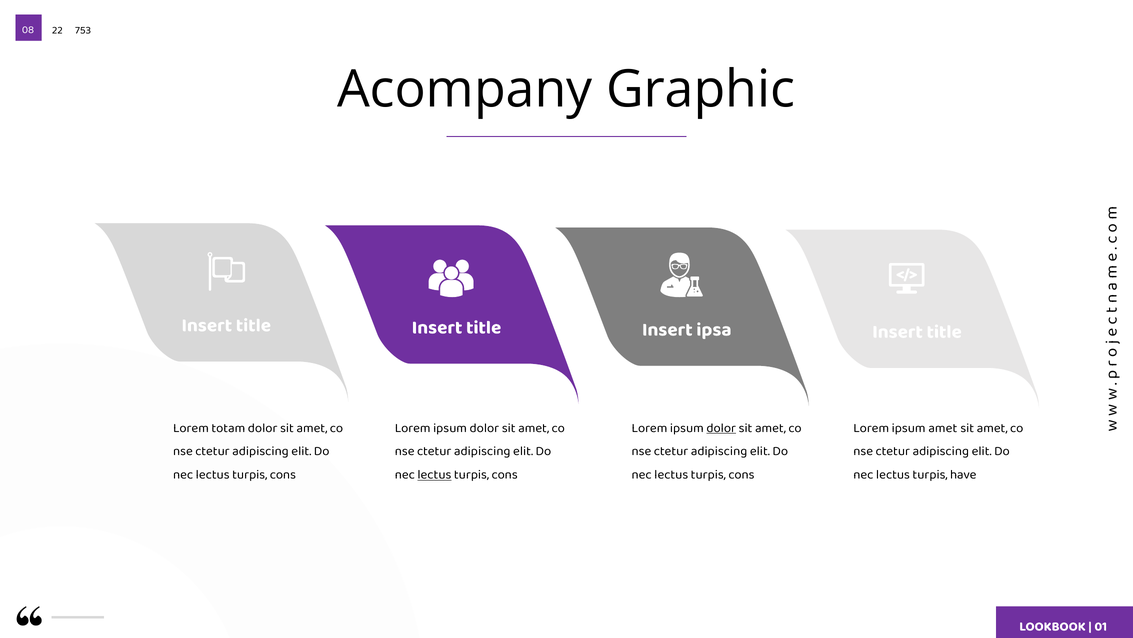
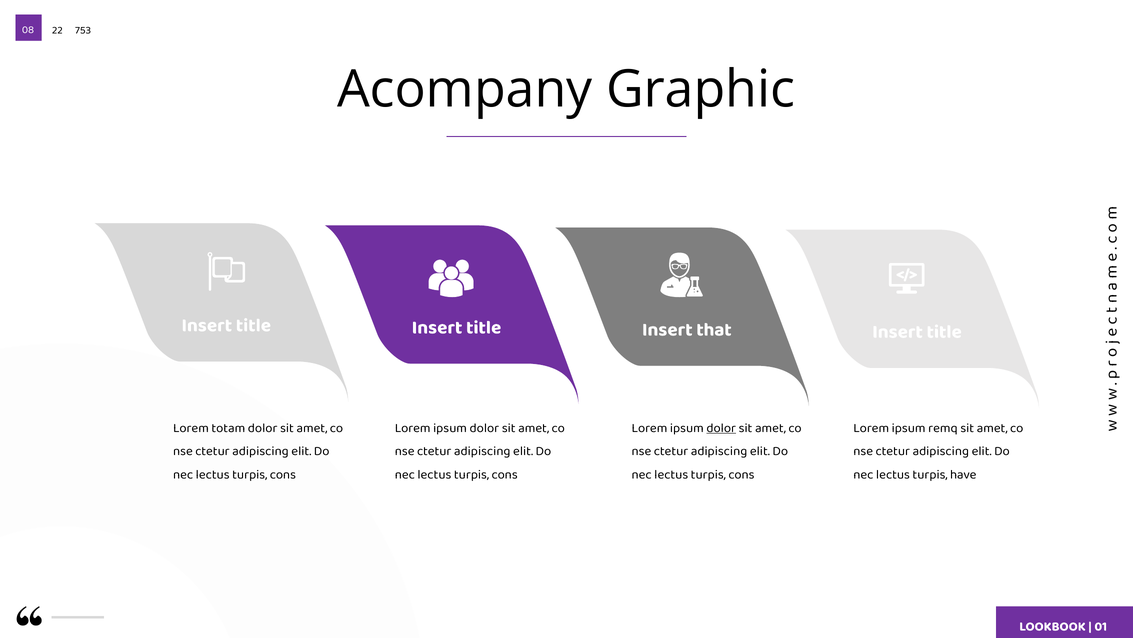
ipsa: ipsa -> that (714, 329)
ipsum amet: amet -> remq (943, 427)
lectus underline: present -> none (434, 474)
